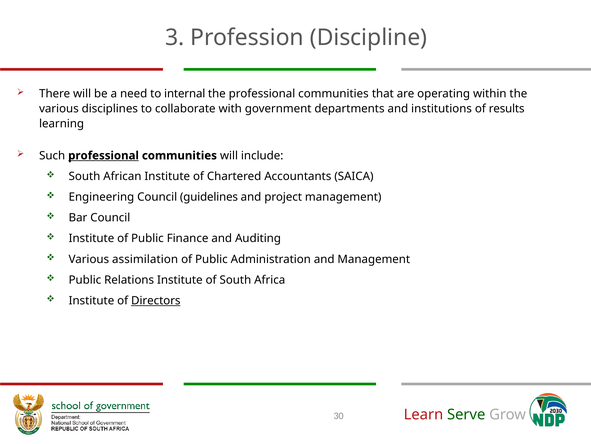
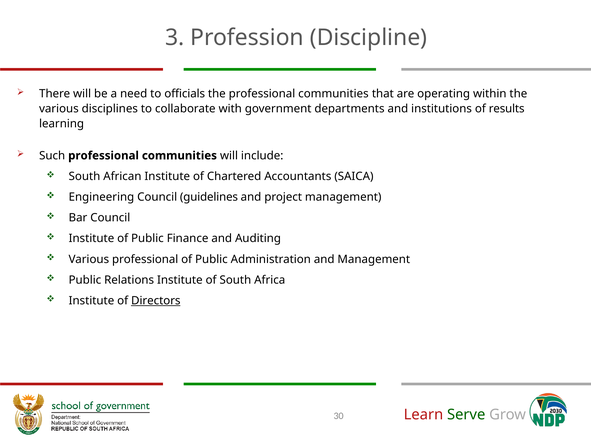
internal: internal -> officials (185, 94)
professional underline: present -> none (104, 155)
Various assimilation: assimilation -> professional (145, 259)
